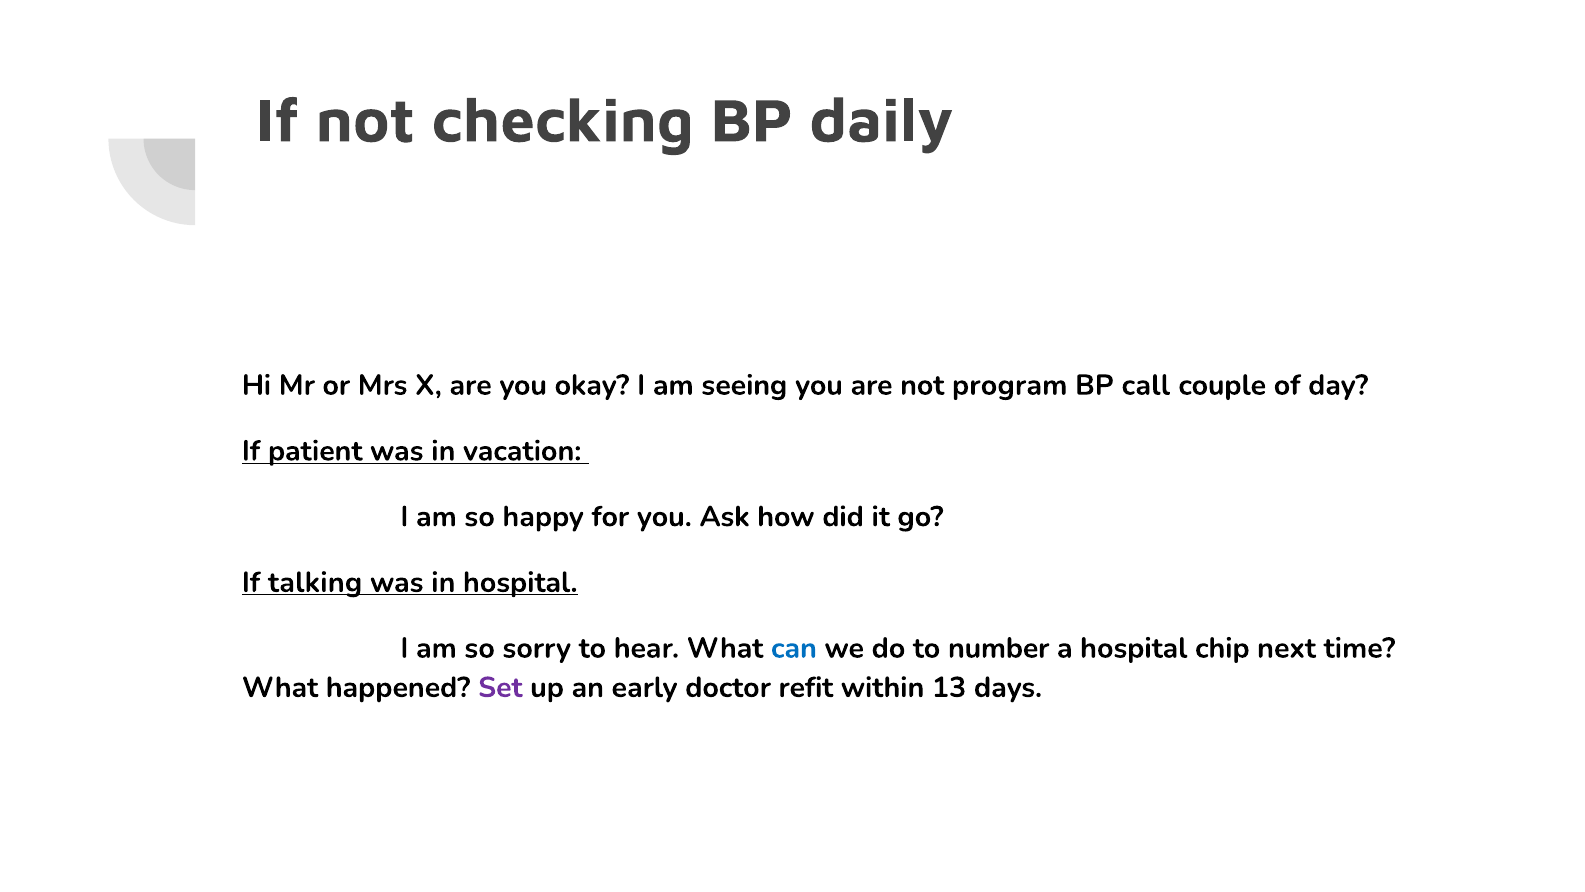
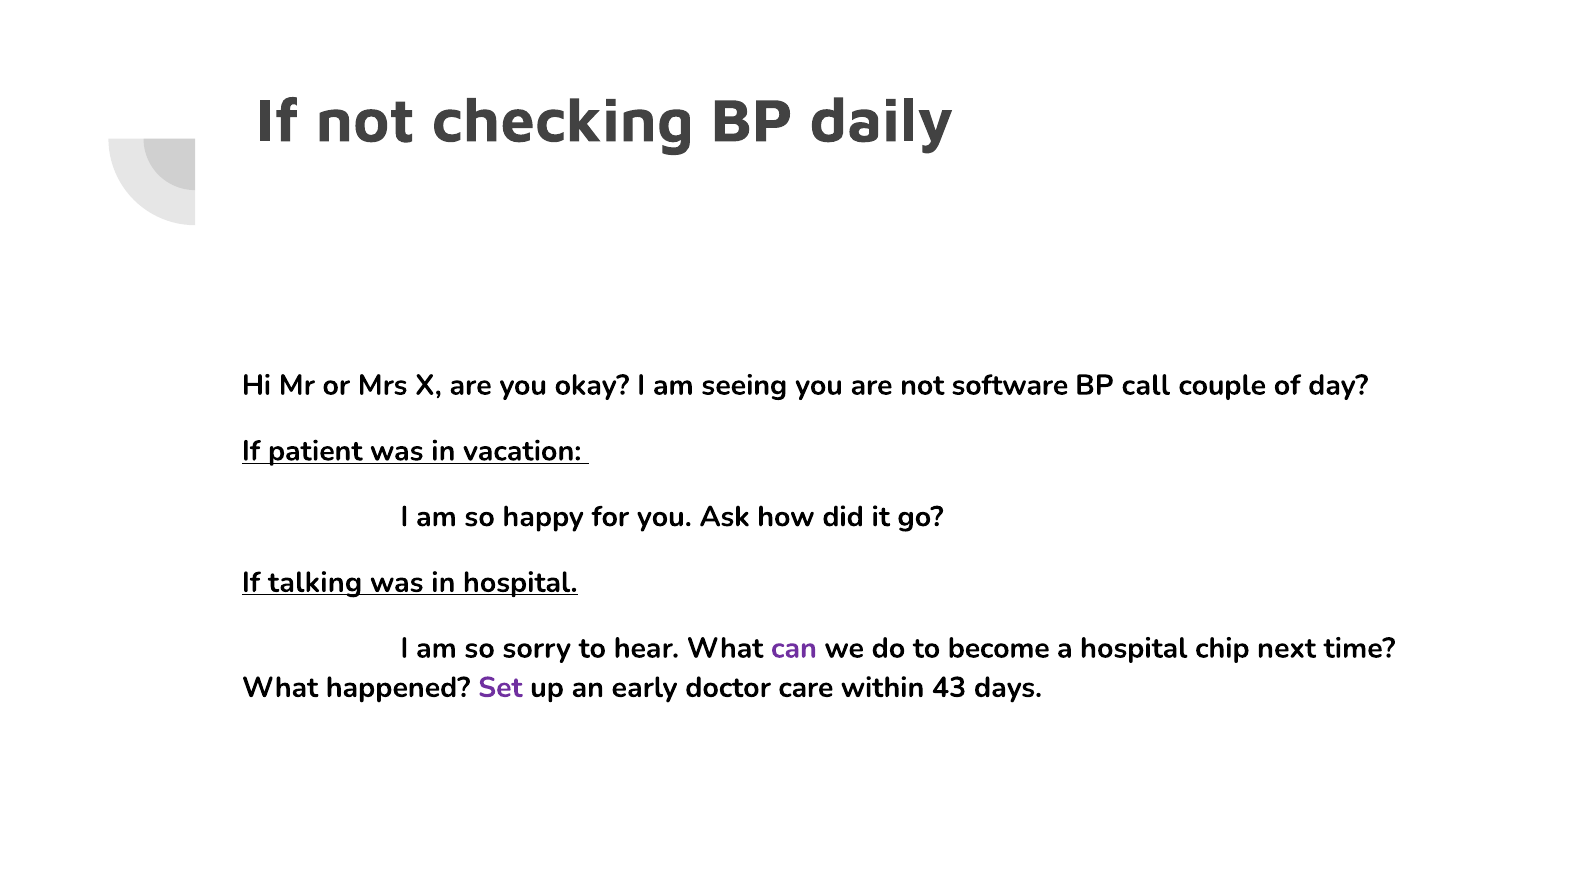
program: program -> software (1010, 385)
can colour: blue -> purple (794, 648)
number: number -> become (999, 648)
refit: refit -> care (806, 687)
13: 13 -> 43 (949, 687)
